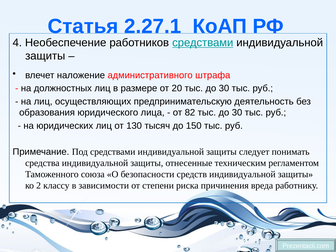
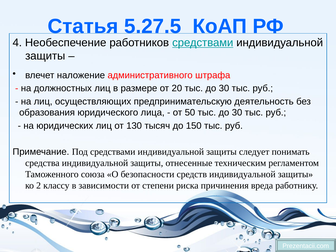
2.27.1: 2.27.1 -> 5.27.5 (153, 26)
82: 82 -> 50 (190, 113)
